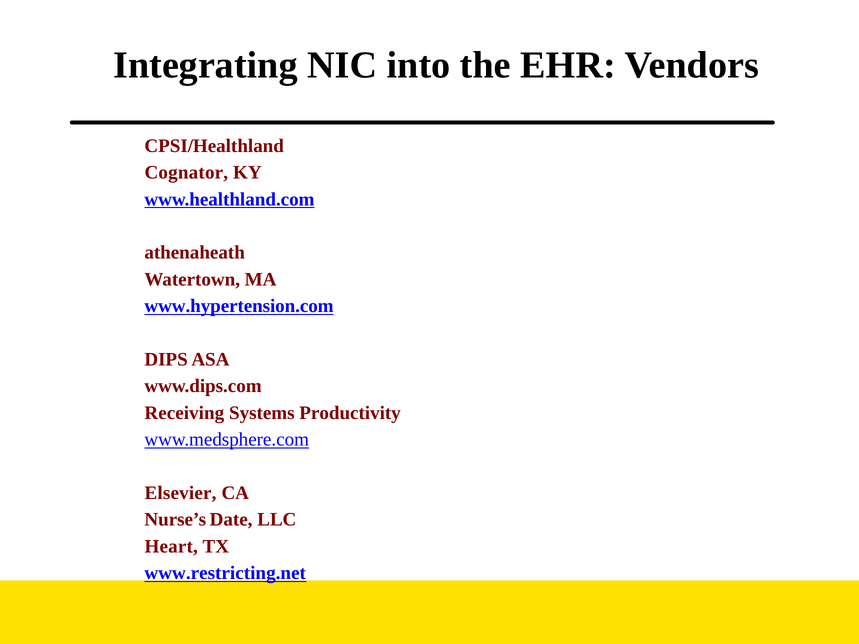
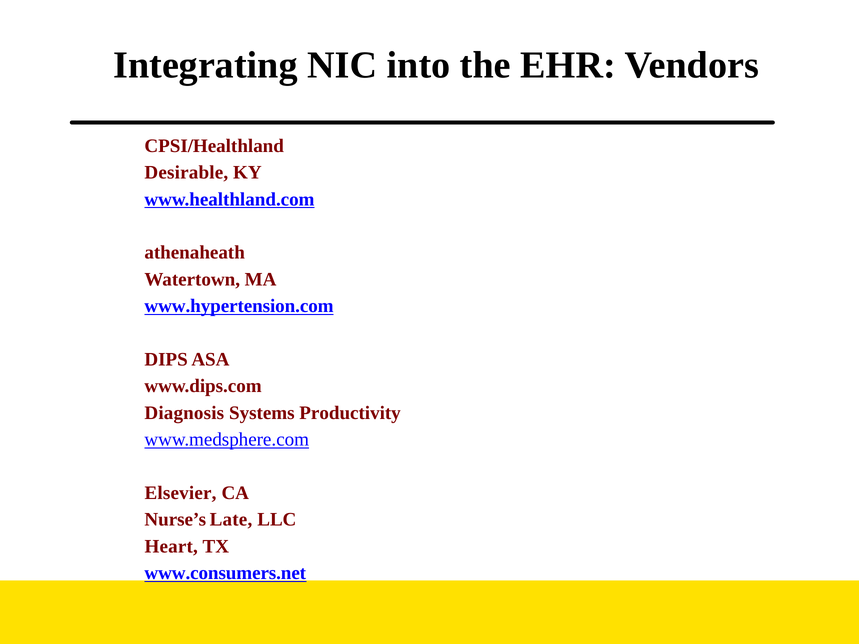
Cognator: Cognator -> Desirable (186, 173)
Receiving: Receiving -> Diagnosis (184, 413)
Date: Date -> Late (231, 520)
www.restricting.net: www.restricting.net -> www.consumers.net (225, 573)
